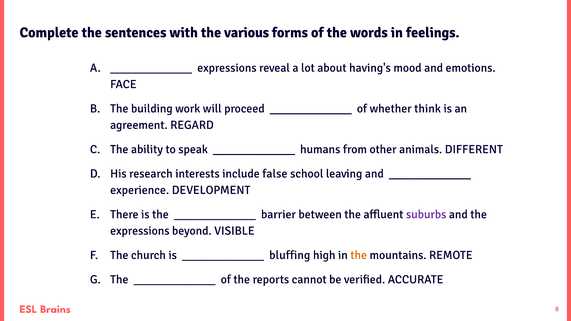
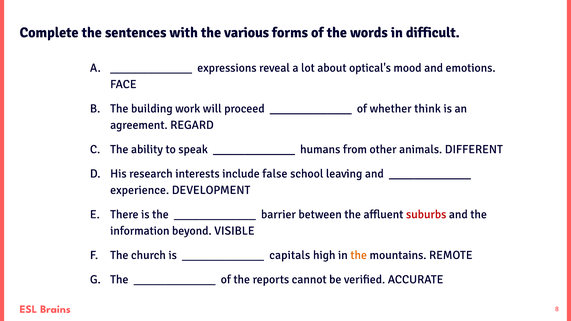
feelings: feelings -> difficult (433, 33)
having's: having's -> optical's (370, 68)
suburbs colour: purple -> red (426, 214)
expressions: expressions -> information (140, 231)
bluffing: bluffing -> capitals (290, 255)
